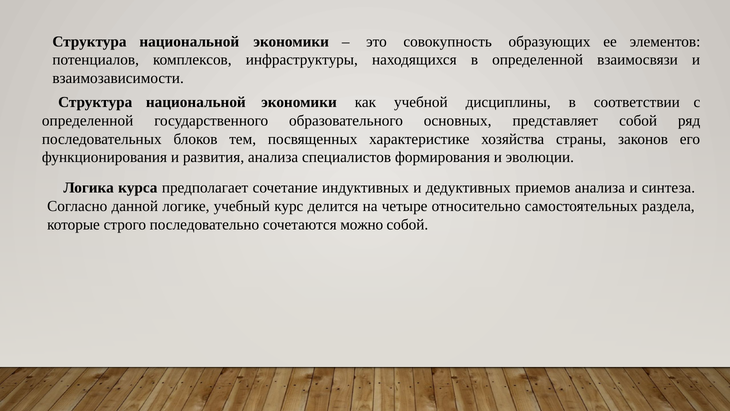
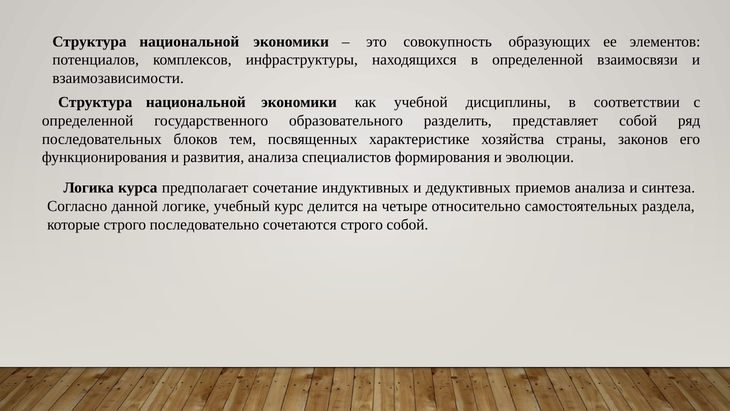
основных: основных -> разделить (458, 121)
сочетаются можно: можно -> строго (362, 224)
